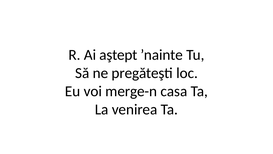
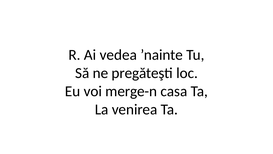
aştept: aştept -> vedea (118, 55)
